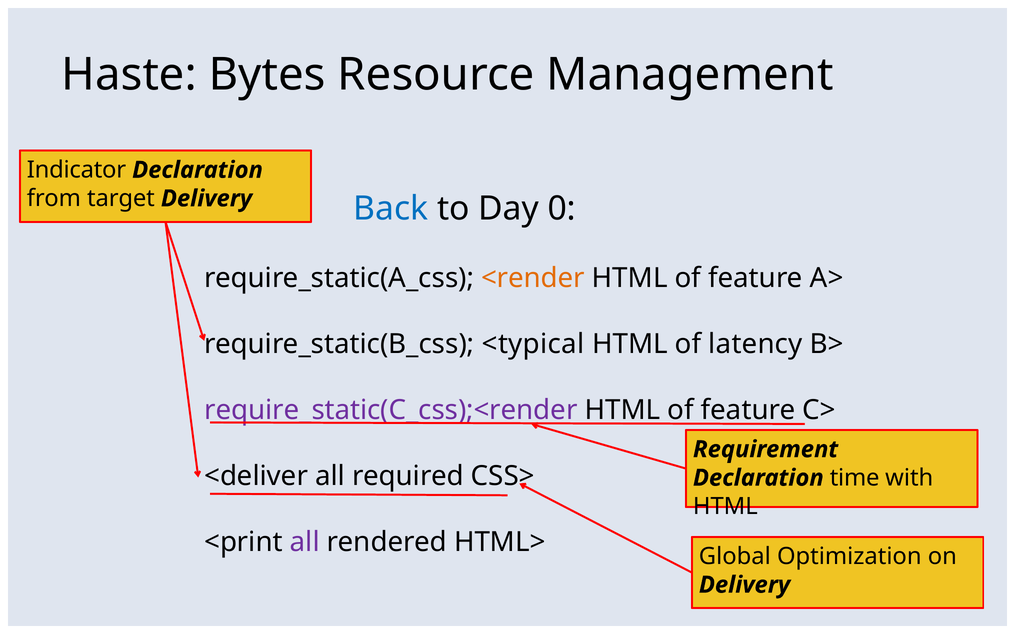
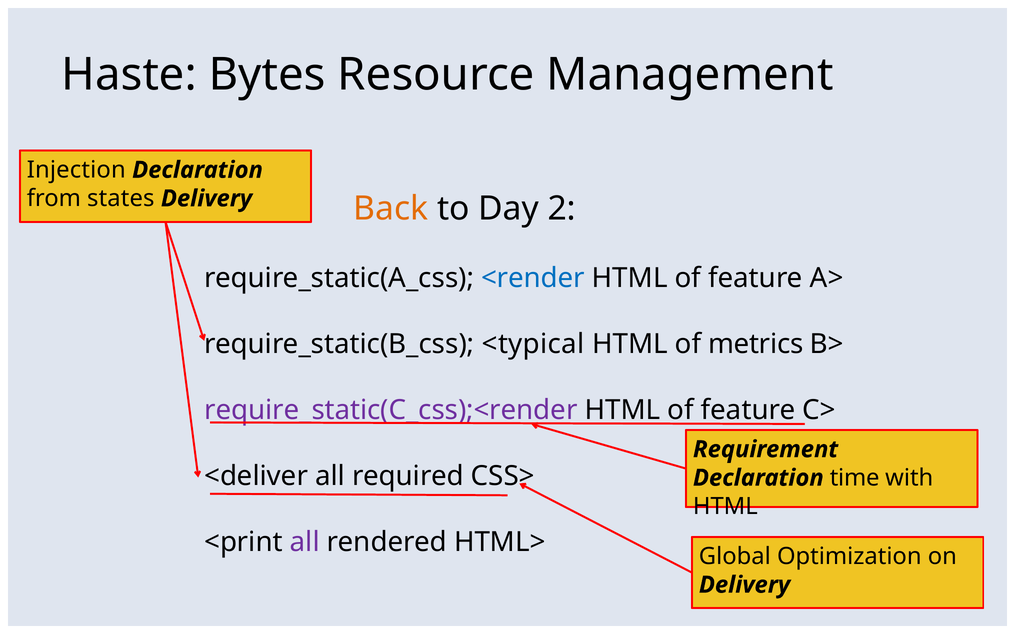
Indicator: Indicator -> Injection (76, 170)
Back colour: blue -> orange (391, 209)
0: 0 -> 2 (562, 209)
target: target -> states (121, 199)
<render colour: orange -> blue (533, 278)
latency: latency -> metrics (756, 344)
